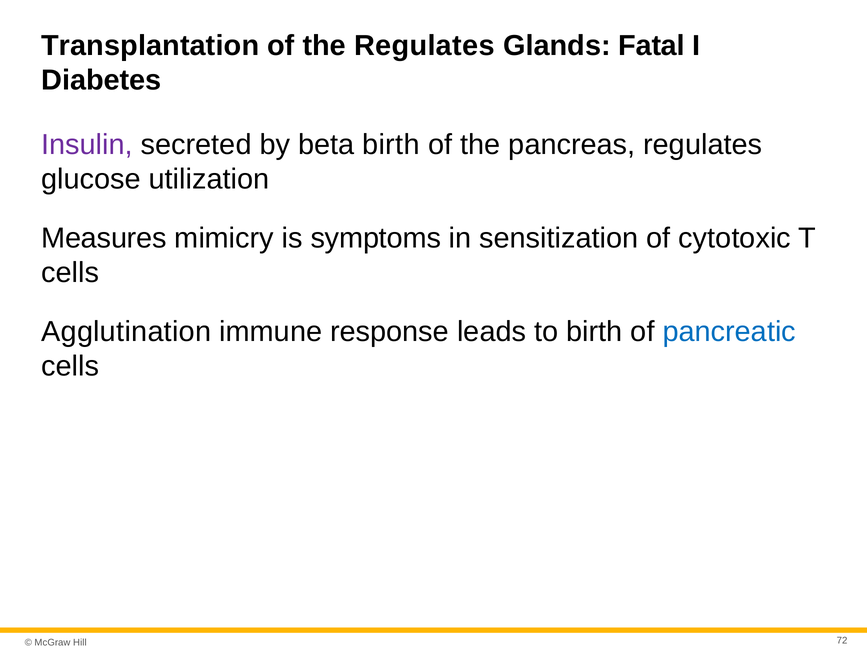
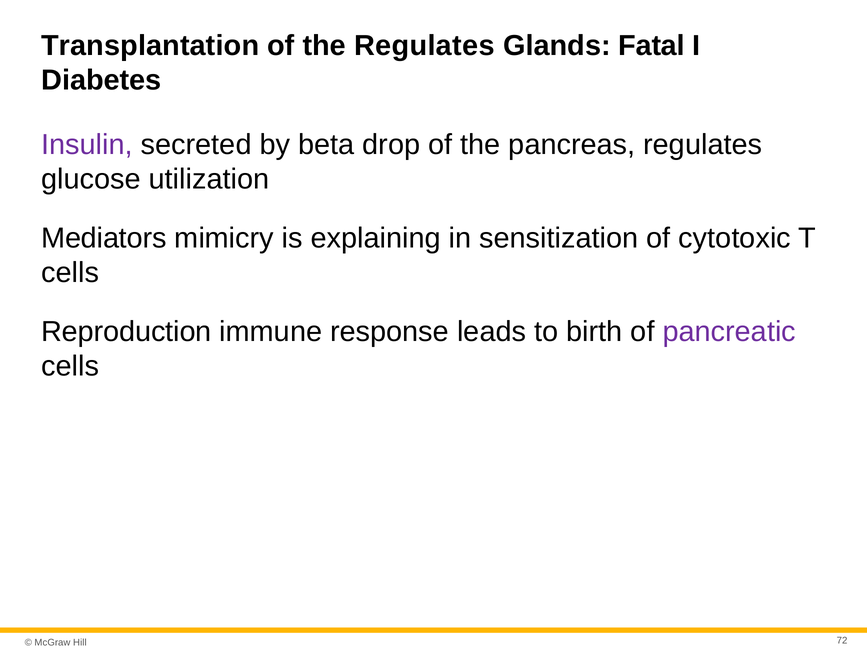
beta birth: birth -> drop (391, 145)
Measures: Measures -> Mediators (104, 238)
symptoms: symptoms -> explaining (376, 238)
Agglutination: Agglutination -> Reproduction (126, 332)
pancreatic colour: blue -> purple (729, 332)
